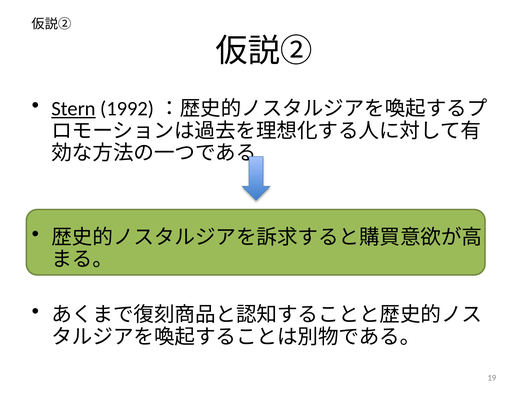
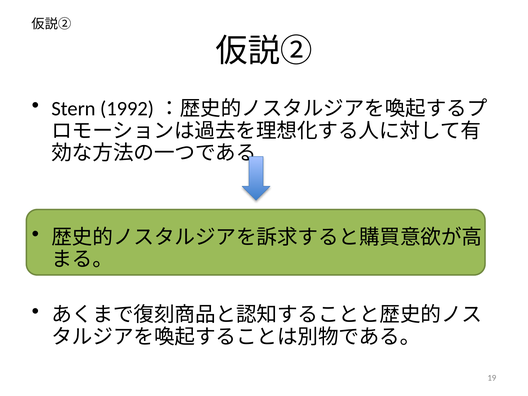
Stern underline: present -> none (74, 109)
